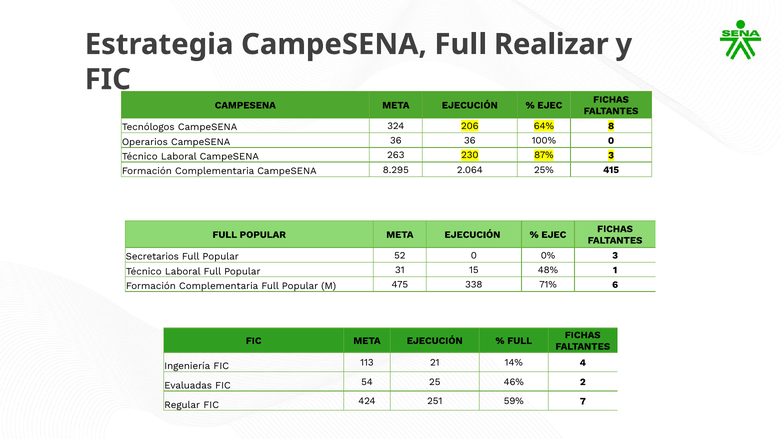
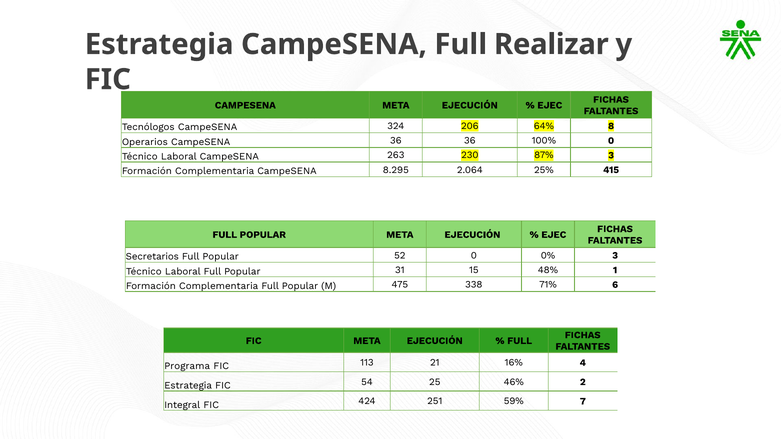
Ingeniería: Ingeniería -> Programa (187, 367)
14%: 14% -> 16% (514, 363)
Evaluadas: Evaluadas -> Estrategia (188, 386)
Regular: Regular -> Integral (182, 405)
